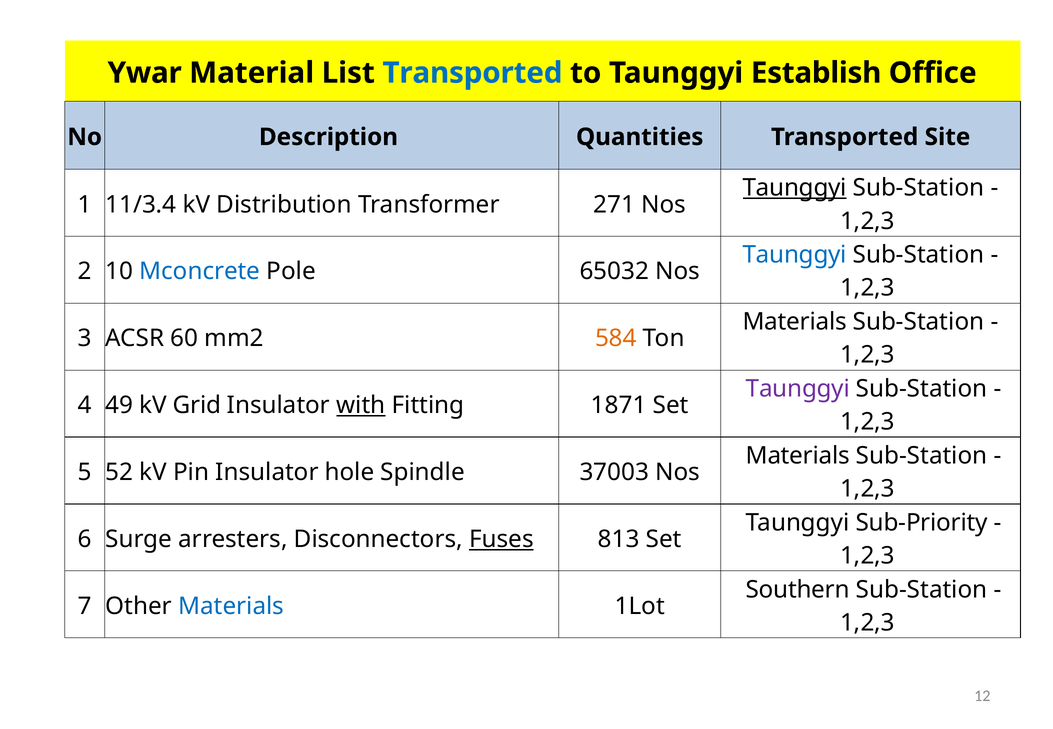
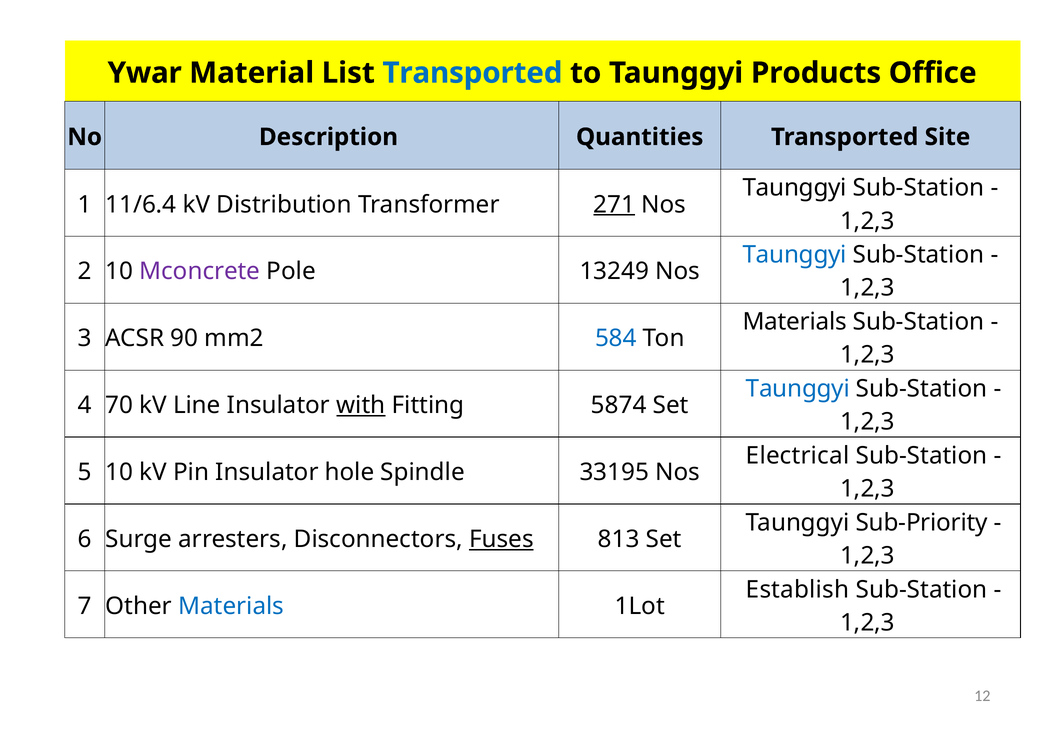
Establish: Establish -> Products (816, 73)
Taunggyi underline: present -> none (795, 188)
11/3.4: 11/3.4 -> 11/6.4 (141, 204)
271 underline: none -> present (614, 204)
Mconcrete colour: blue -> purple (200, 271)
65032: 65032 -> 13249 (614, 271)
60: 60 -> 90 (184, 338)
584 colour: orange -> blue (616, 338)
Taunggyi colour: purple -> blue (798, 389)
49: 49 -> 70 (119, 405)
Grid: Grid -> Line (197, 405)
1871: 1871 -> 5874 (619, 405)
Materials: Materials -> Electrical (798, 456)
5 52: 52 -> 10 (119, 472)
37003: 37003 -> 33195 (614, 472)
Southern: Southern -> Establish (798, 590)
